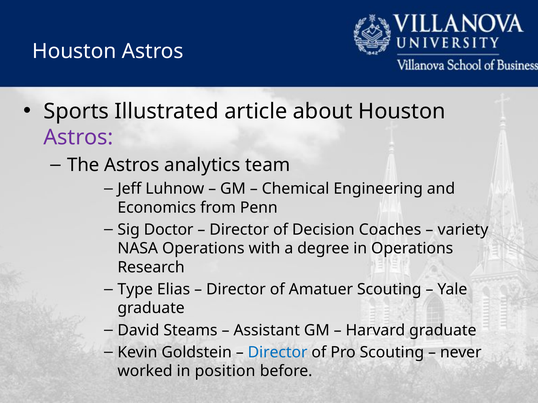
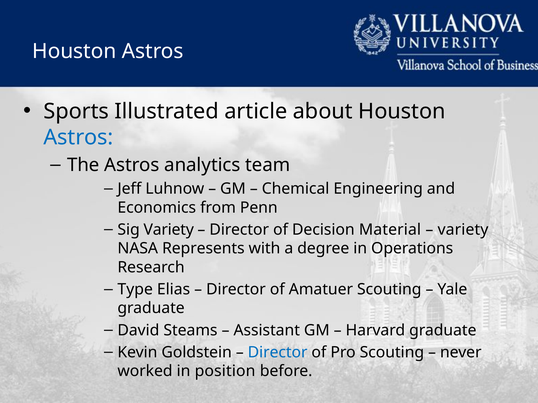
Astros colour: purple -> blue (78, 137)
Sig Doctor: Doctor -> Variety (169, 230)
Coaches: Coaches -> Material (390, 230)
NASA Operations: Operations -> Represents (203, 249)
